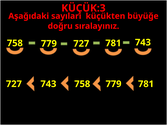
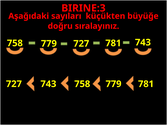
KÜÇÜK:3: KÜÇÜK:3 -> BIRINE:3 (83, 8)
